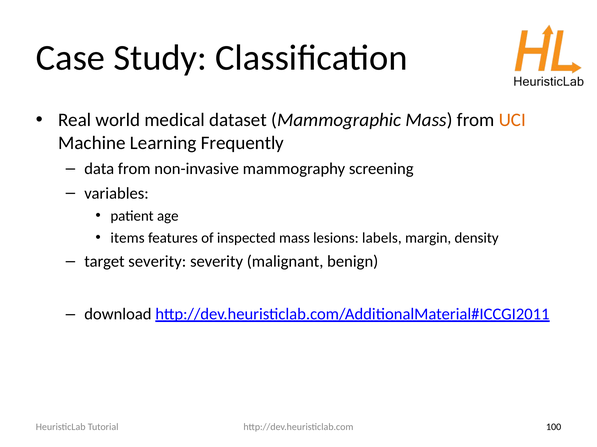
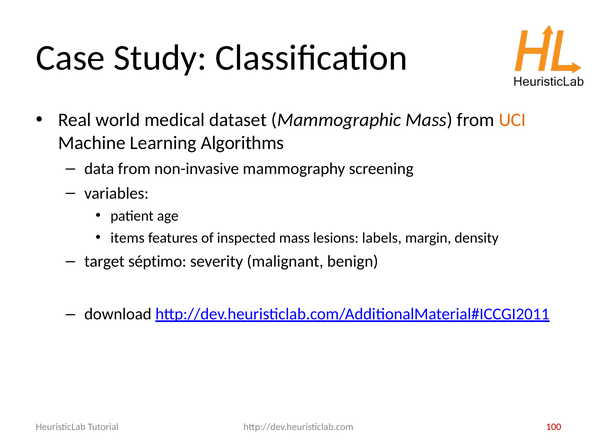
Frequently: Frequently -> Algorithms (242, 143)
target severity: severity -> séptimo (157, 262)
100 colour: black -> red (554, 427)
